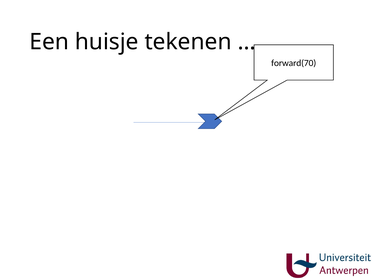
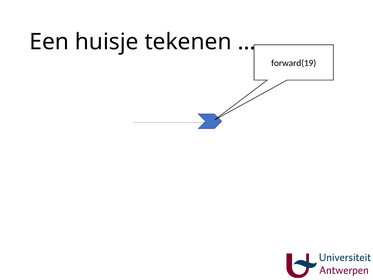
forward(70: forward(70 -> forward(19 (294, 63)
